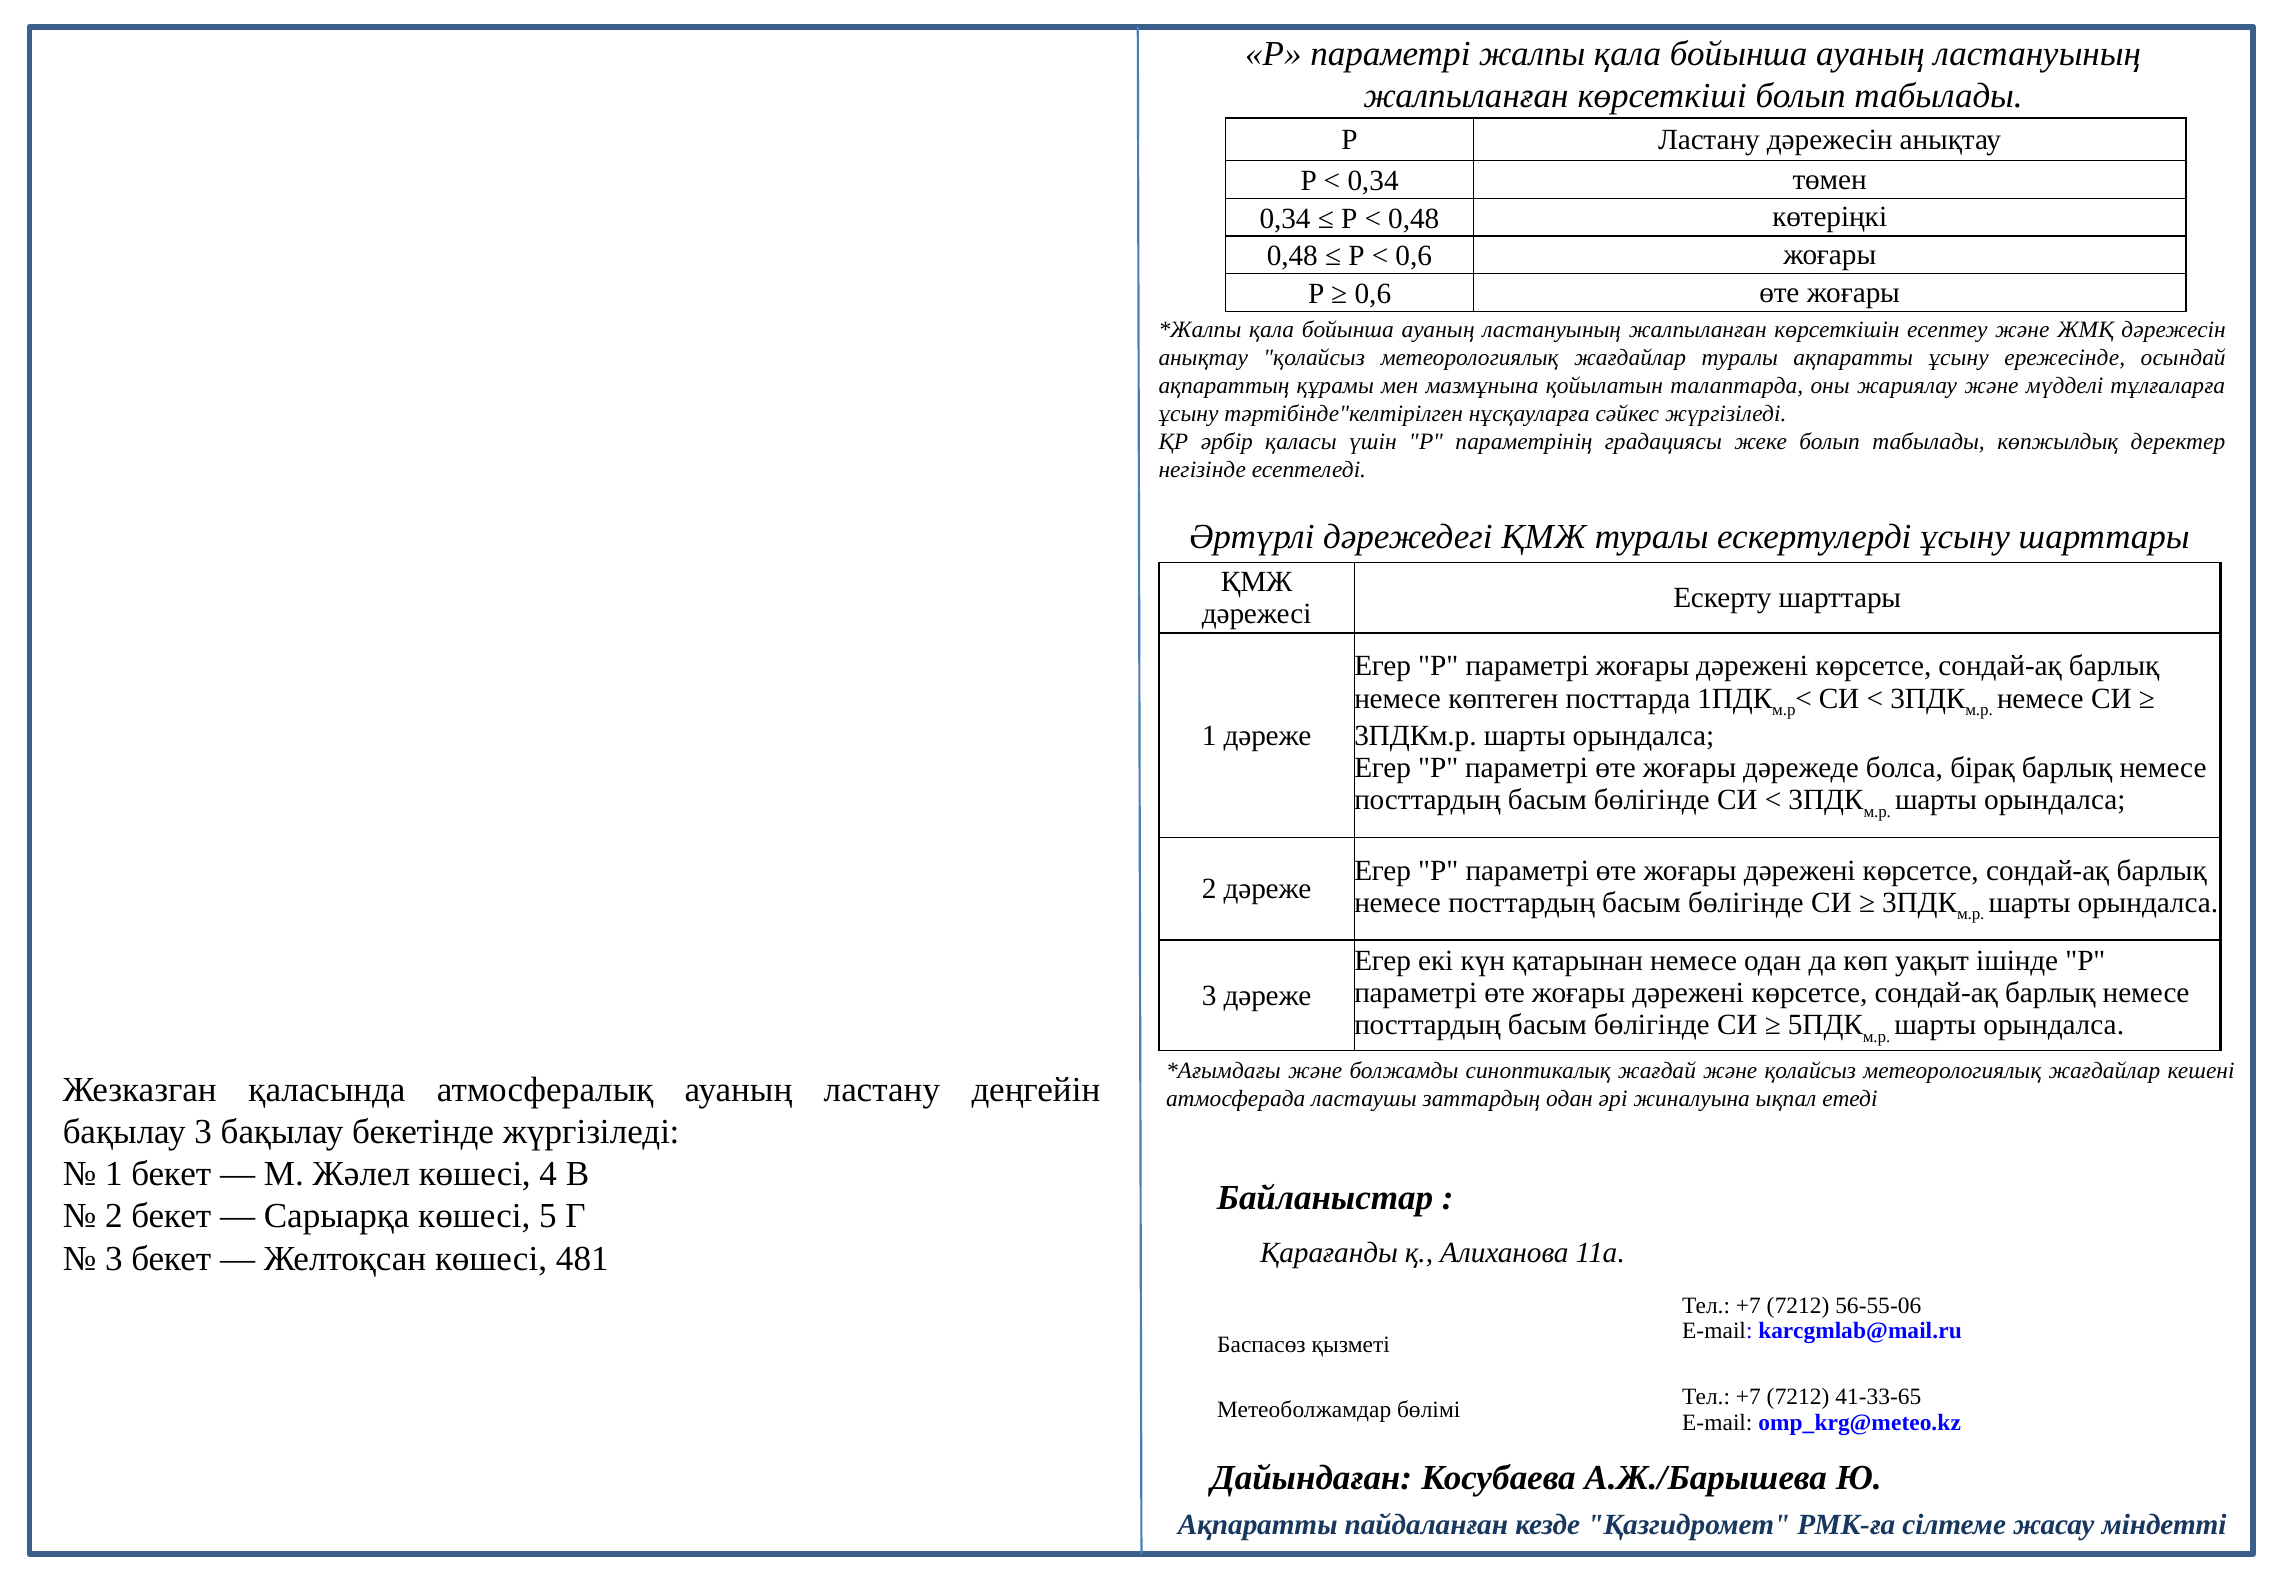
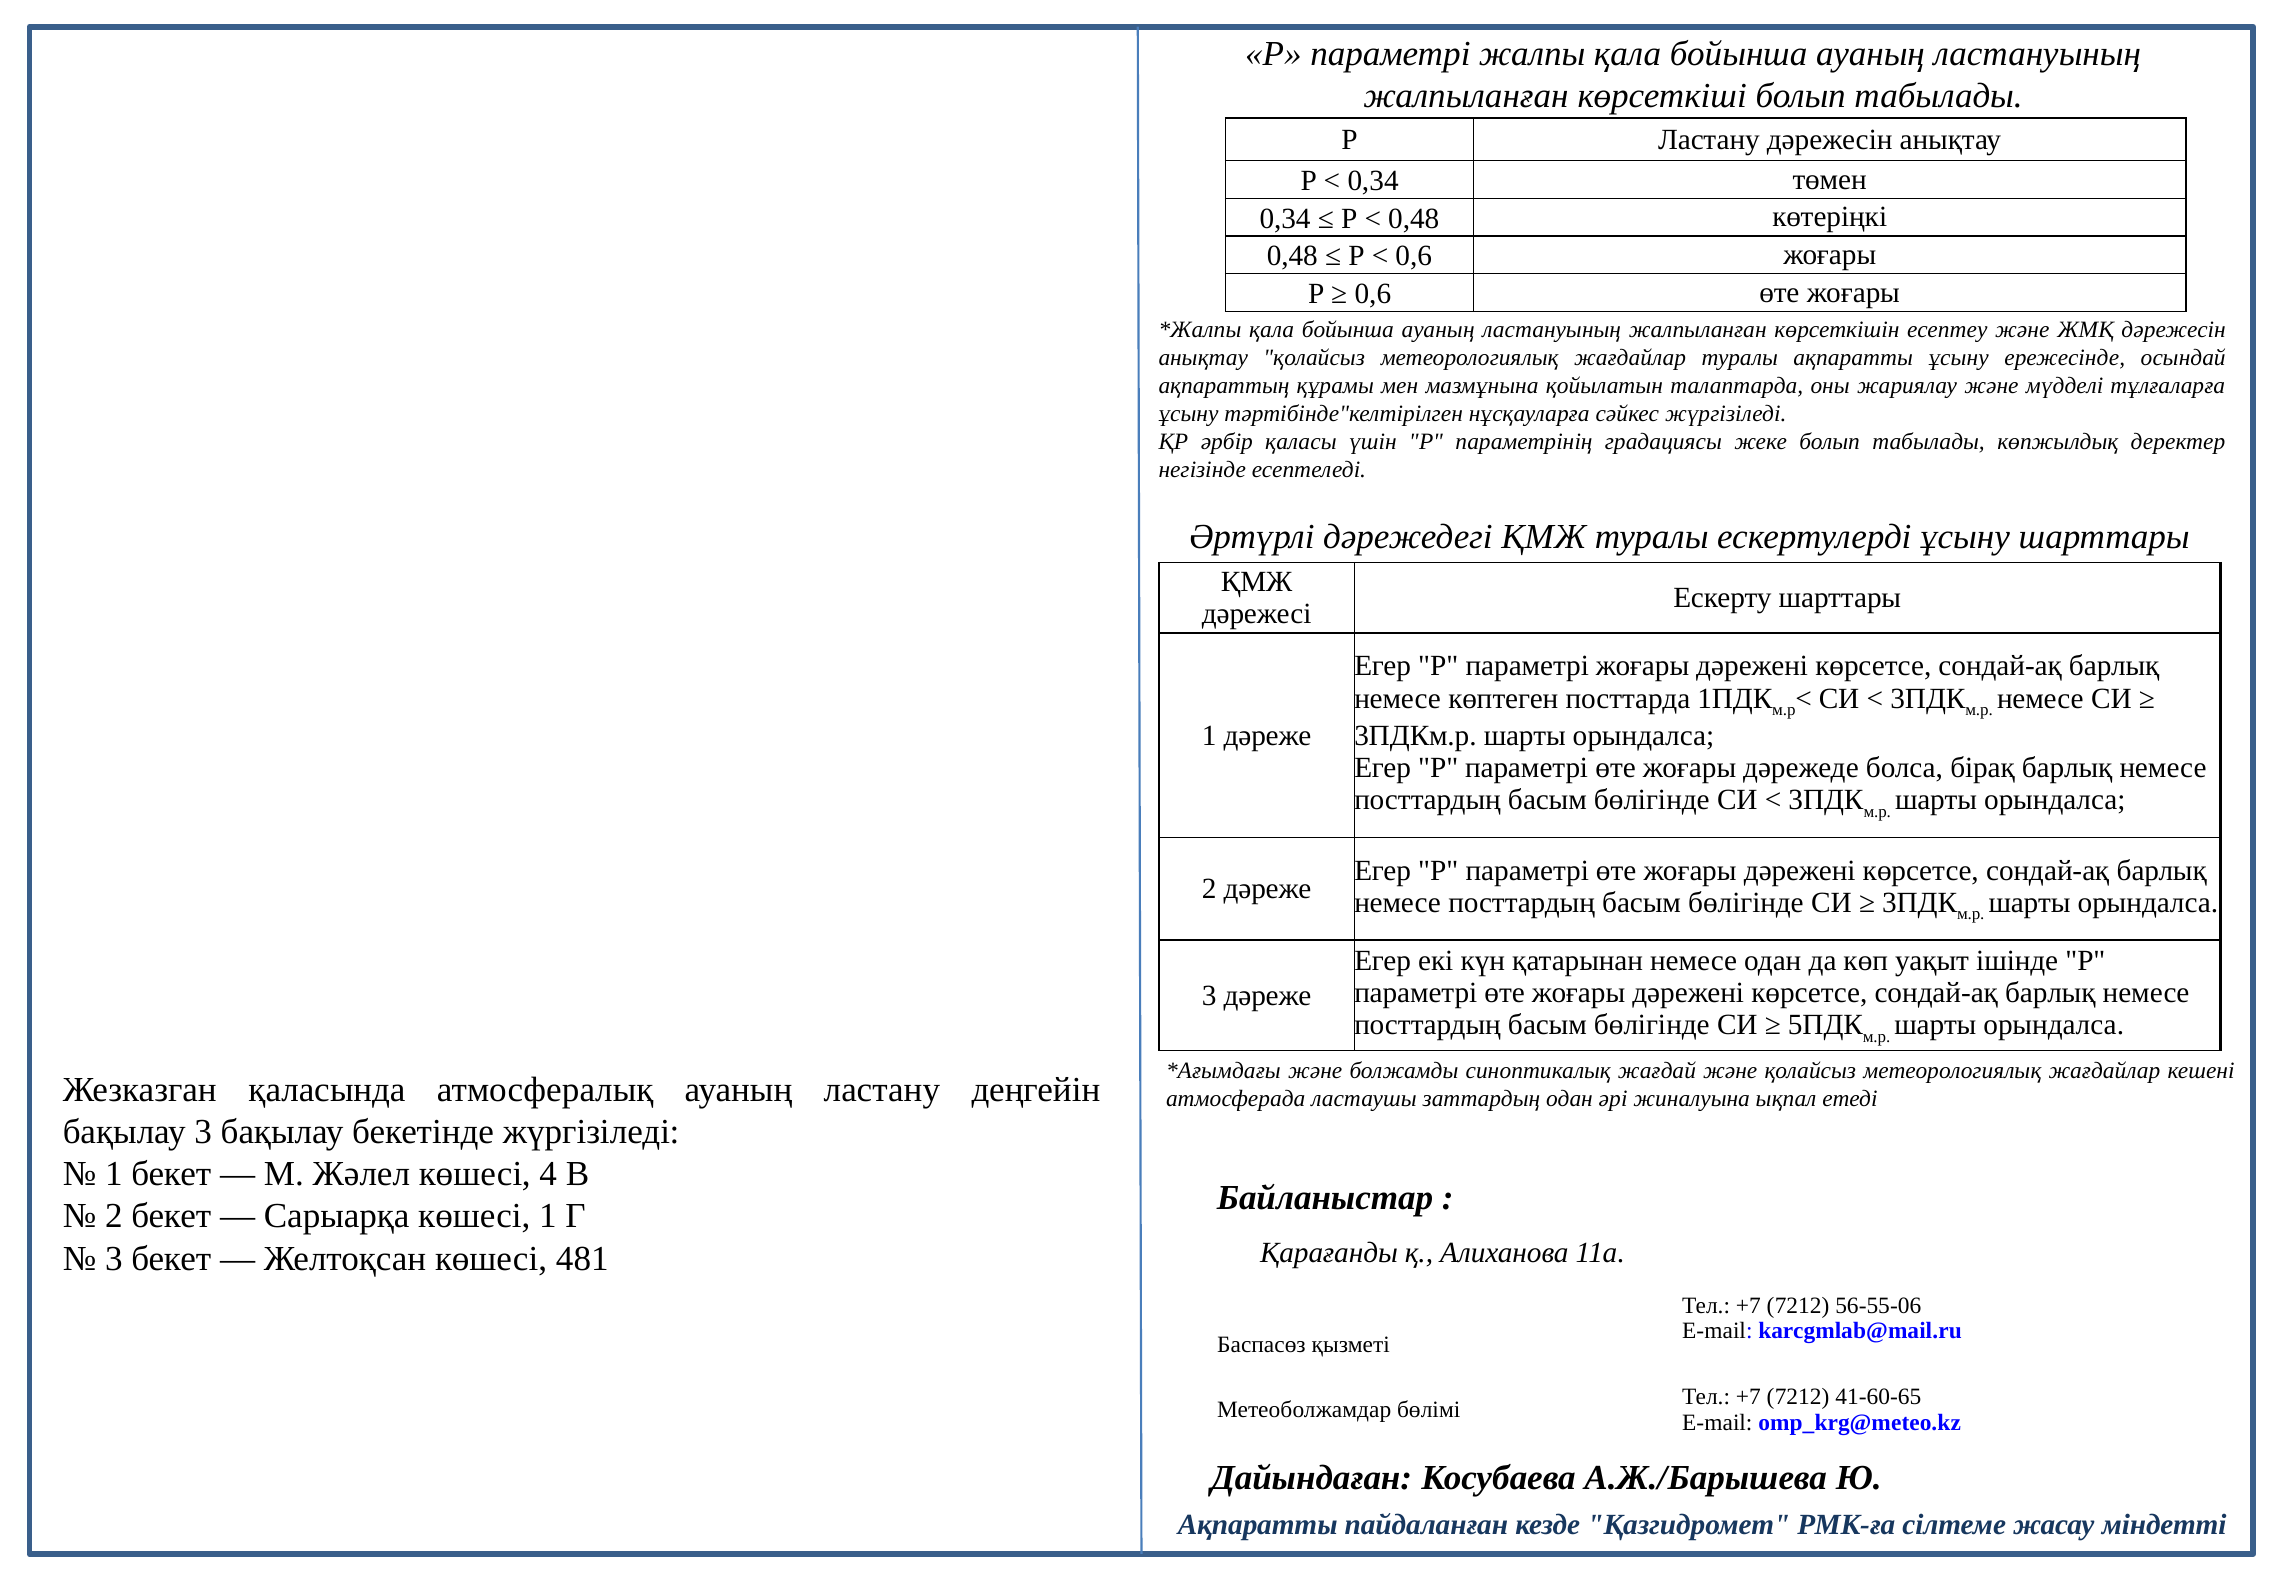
көшесі 5: 5 -> 1 (548, 1216)
41-33-65: 41-33-65 -> 41-60-65 (1878, 1396)
